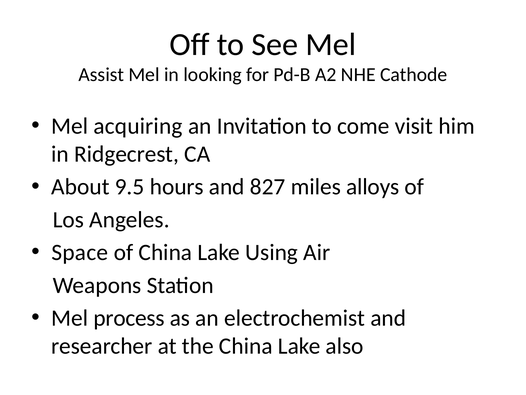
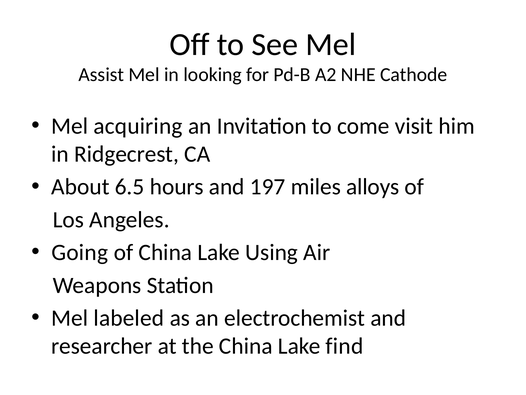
9.5: 9.5 -> 6.5 (130, 187)
827: 827 -> 197 (268, 187)
Space: Space -> Going (80, 252)
process: process -> labeled (129, 318)
also: also -> find (344, 346)
